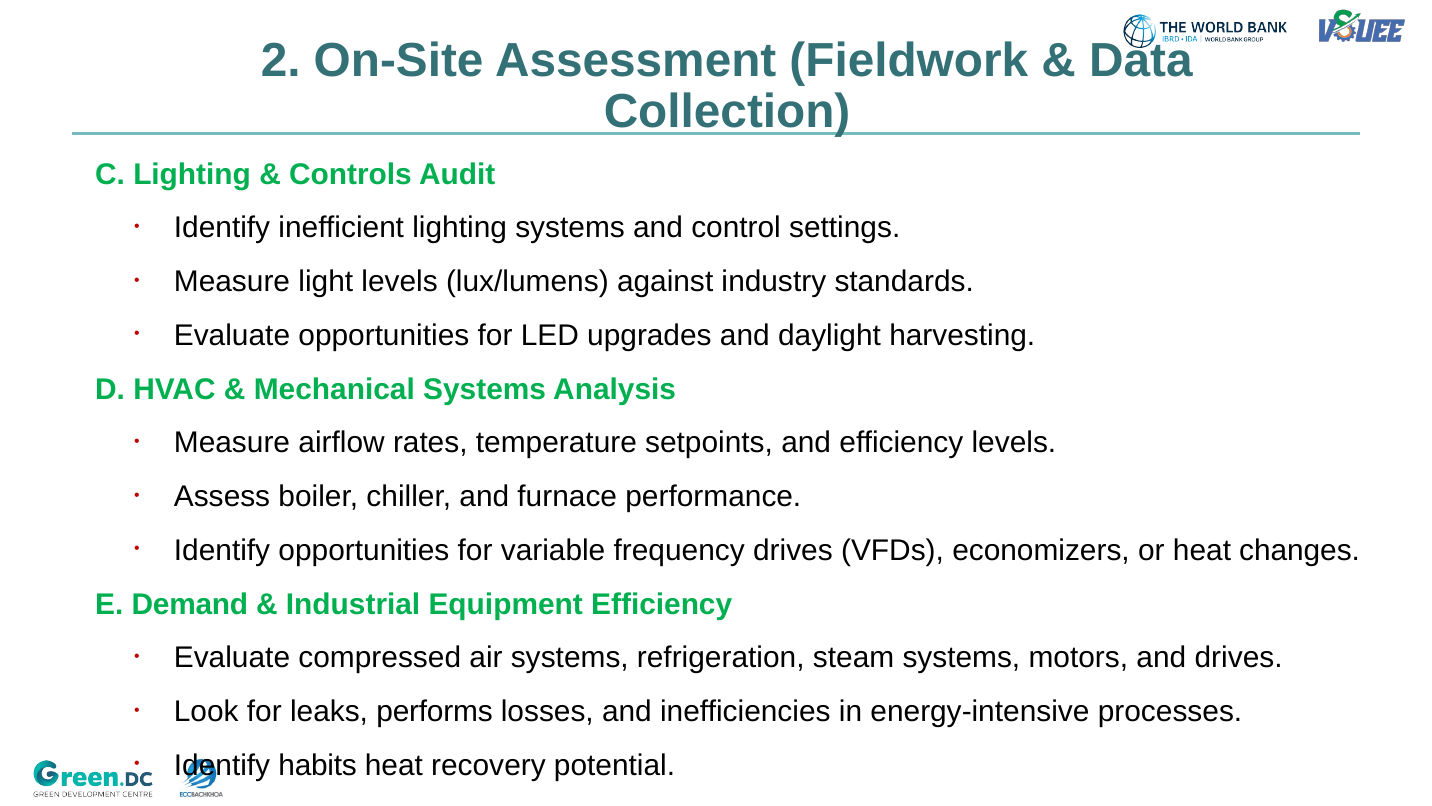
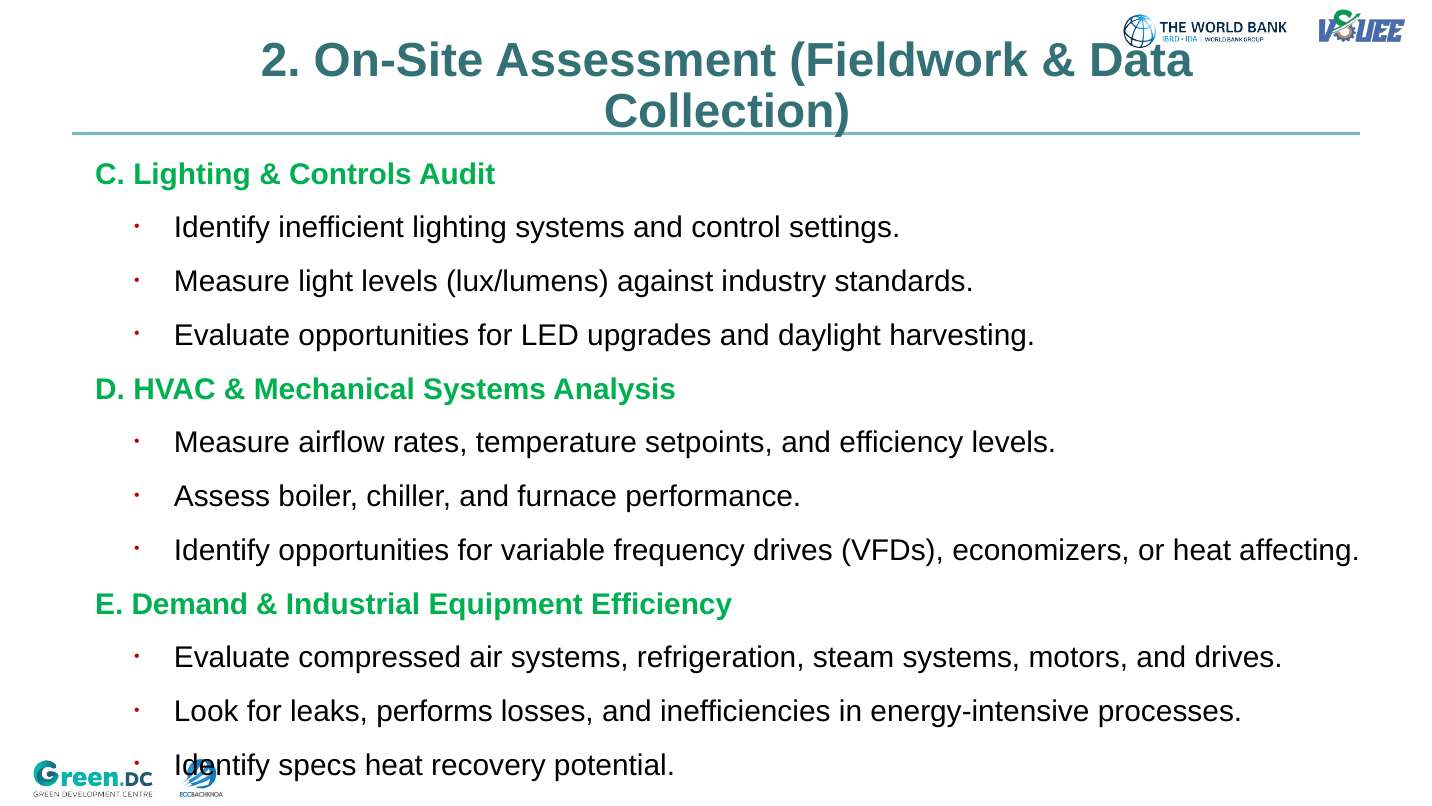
changes: changes -> affecting (1300, 550)
habits: habits -> specs (317, 765)
